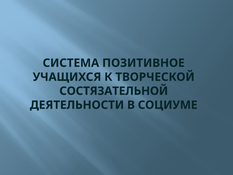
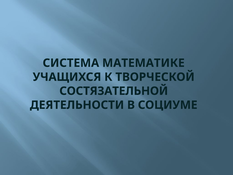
ПОЗИТИВНОЕ: ПОЗИТИВНОЕ -> МАТЕМАТИКЕ (143, 63)
